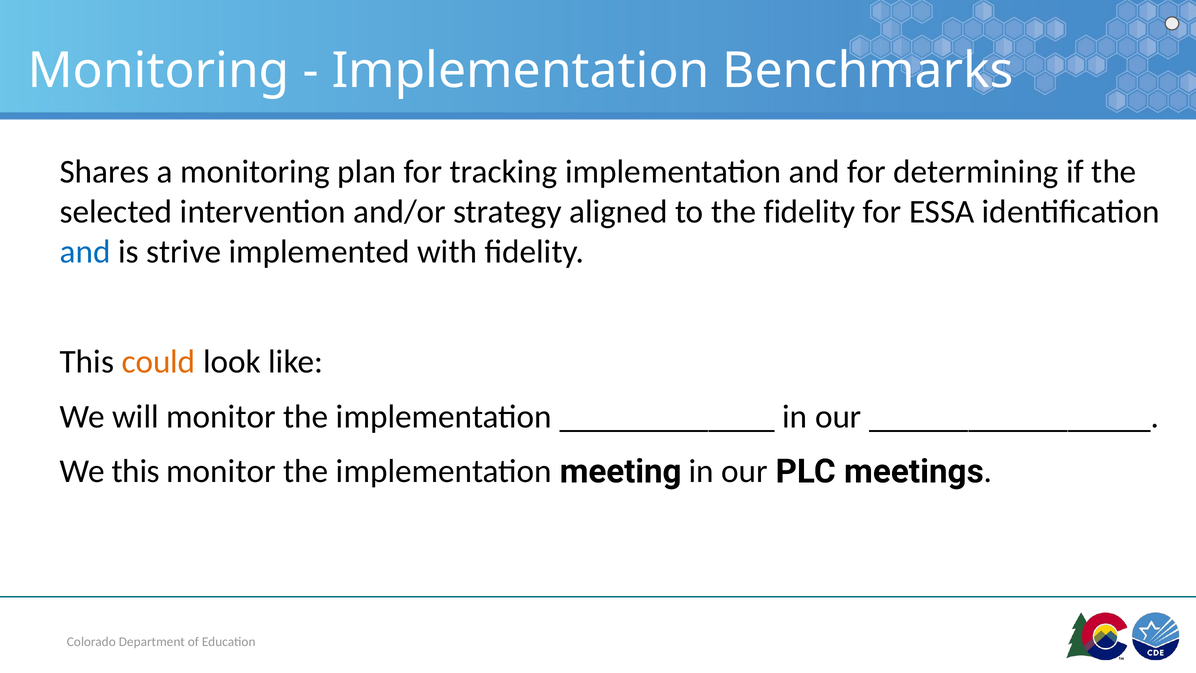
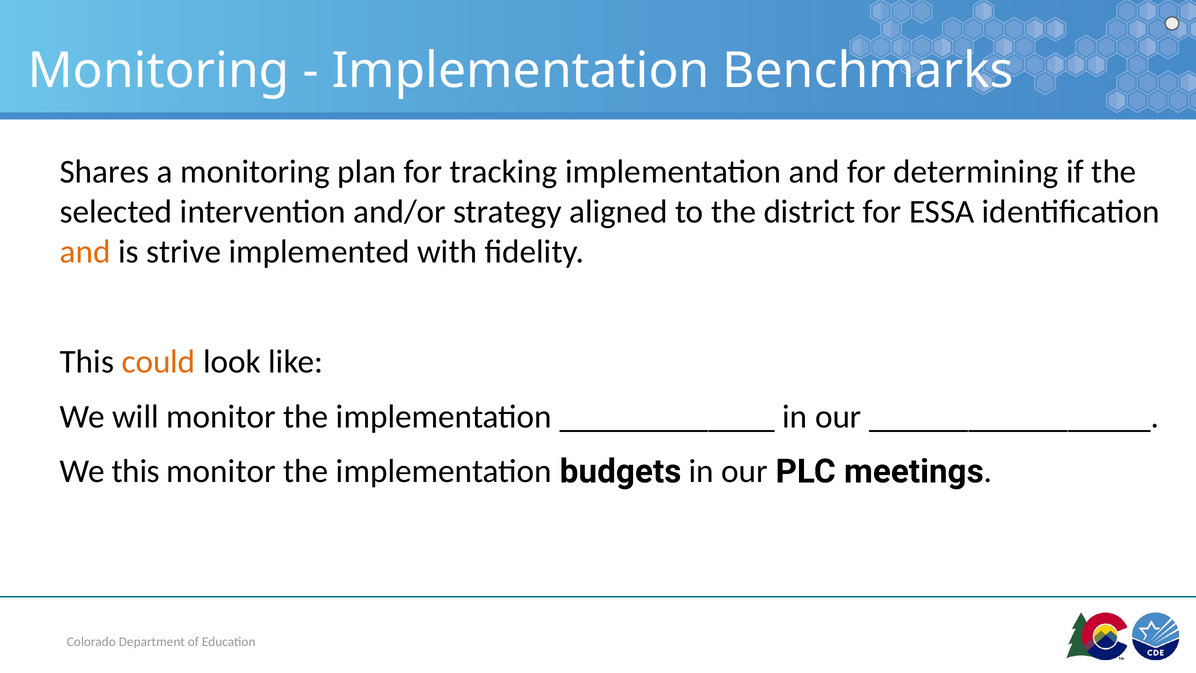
the fidelity: fidelity -> district (810, 212)
and colour: blue -> orange (85, 252)
meeting: meeting -> budgets (621, 471)
